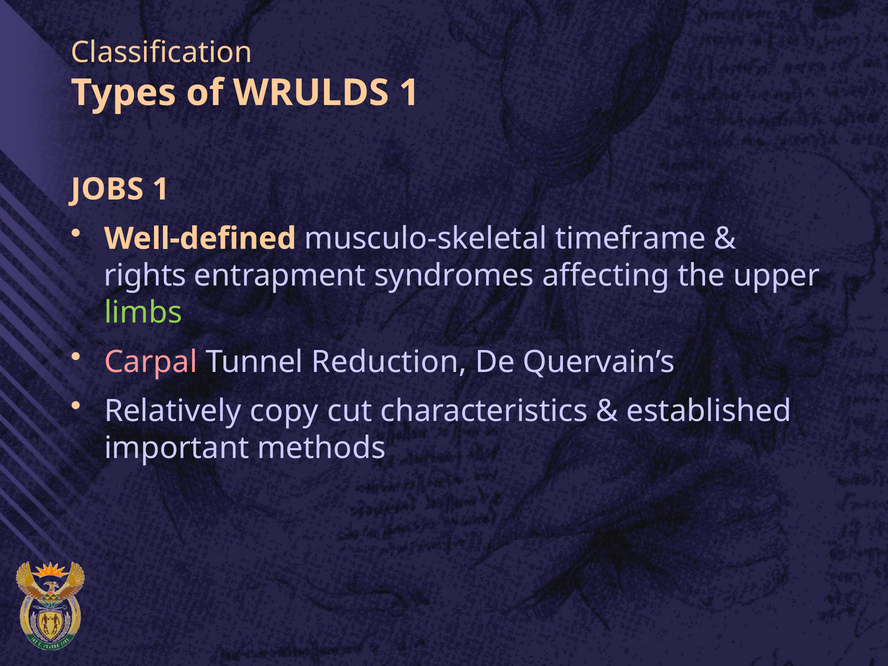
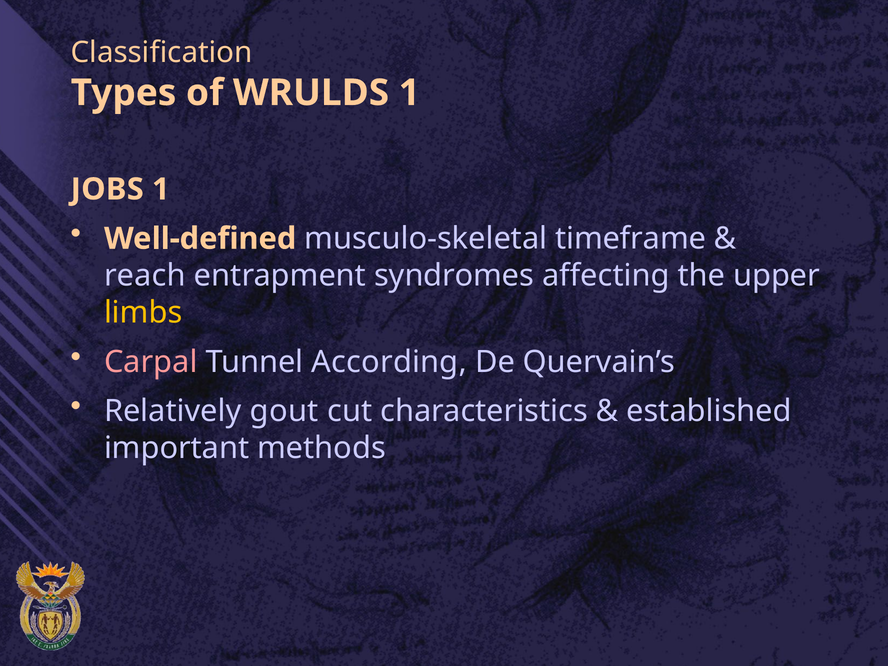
rights: rights -> reach (145, 276)
limbs colour: light green -> yellow (143, 313)
Reduction: Reduction -> According (389, 362)
copy: copy -> gout (284, 411)
